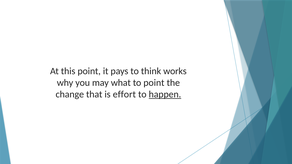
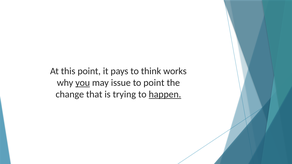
you underline: none -> present (83, 83)
what: what -> issue (121, 83)
effort: effort -> trying (124, 94)
